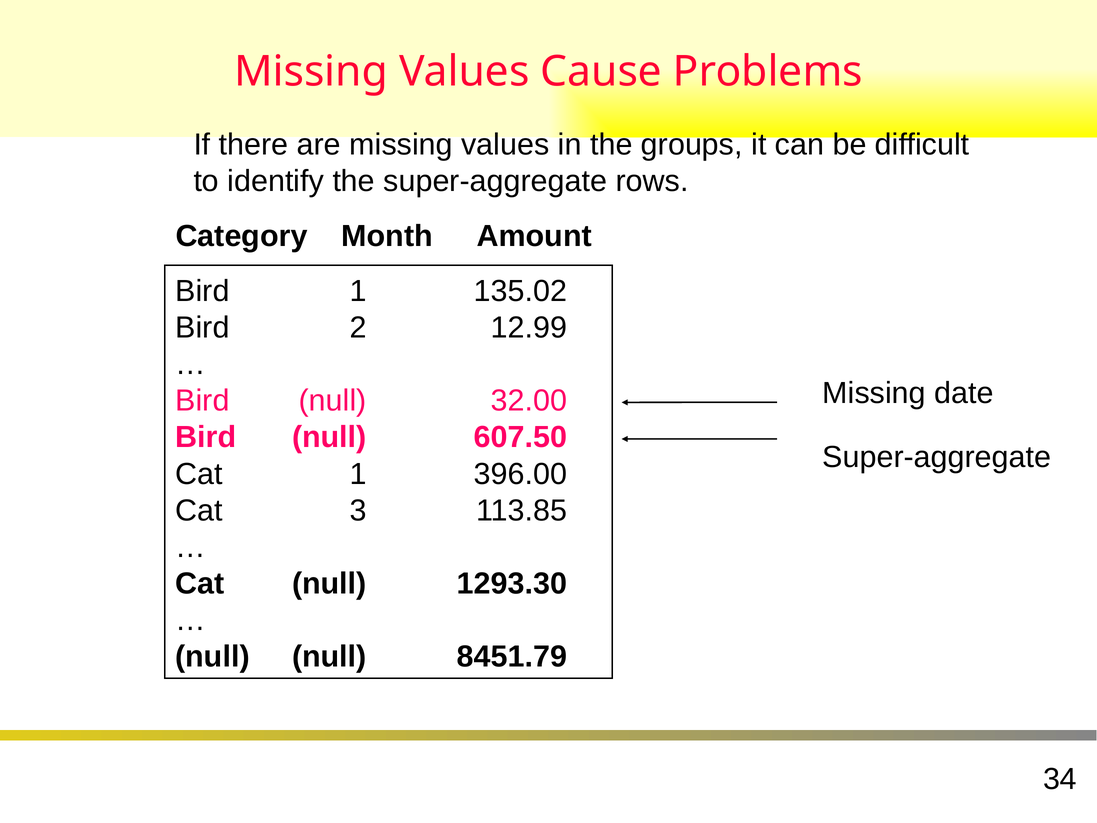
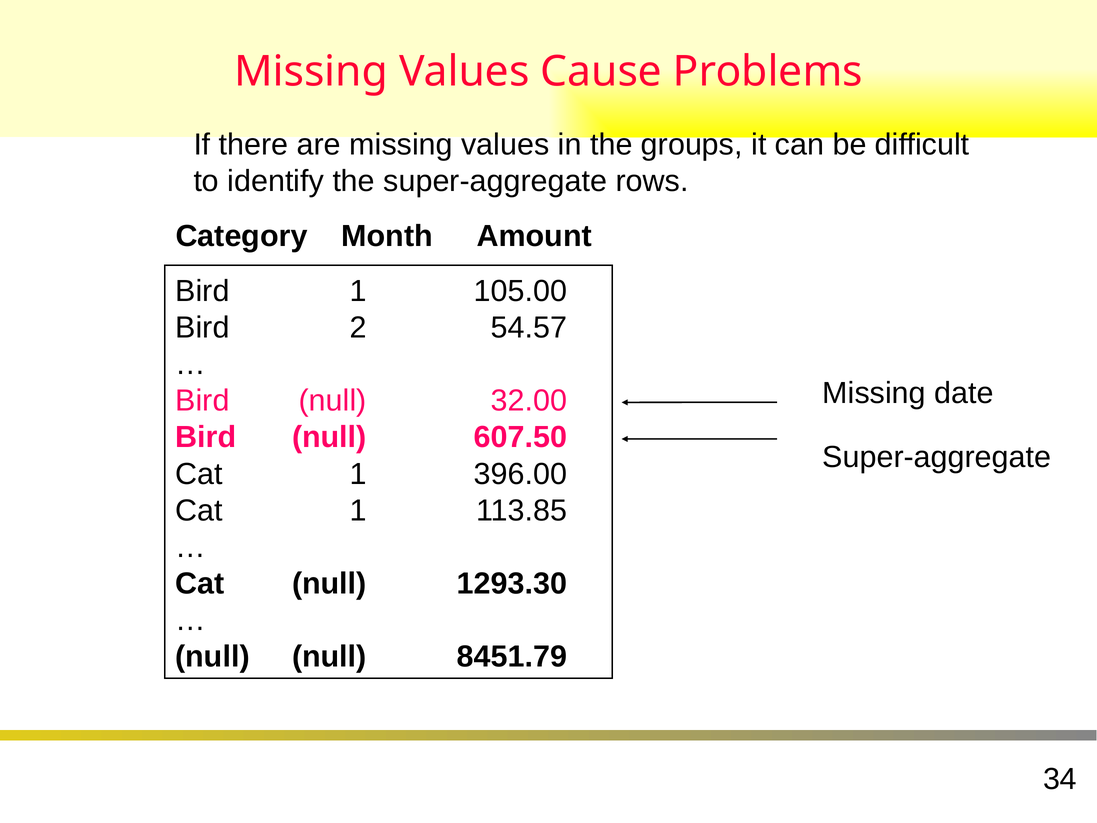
135.02: 135.02 -> 105.00 (521, 291)
12.99: 12.99 -> 54.57 (529, 328)
3: 3 -> 1 (358, 510)
